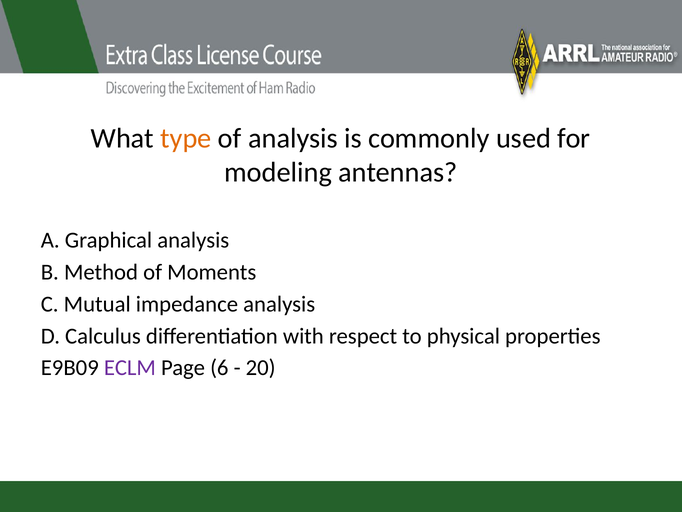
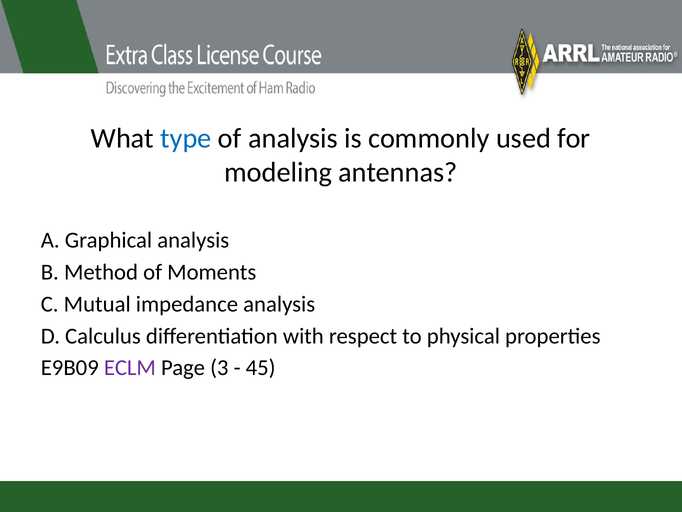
type colour: orange -> blue (186, 138)
6: 6 -> 3 (219, 368)
20: 20 -> 45 (261, 368)
